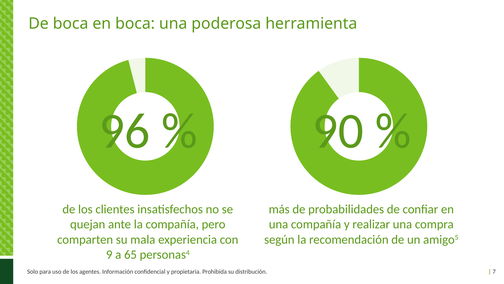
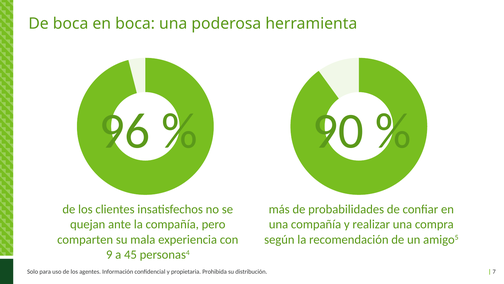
65: 65 -> 45 (130, 254)
